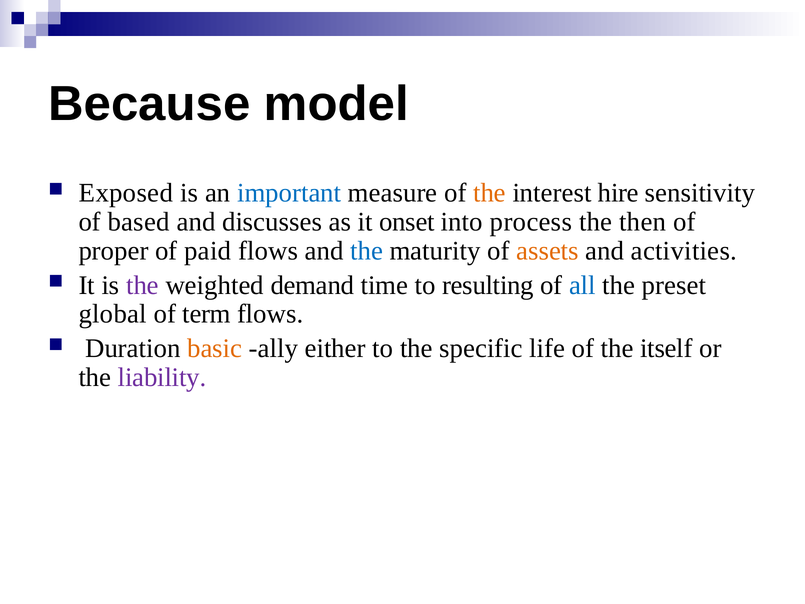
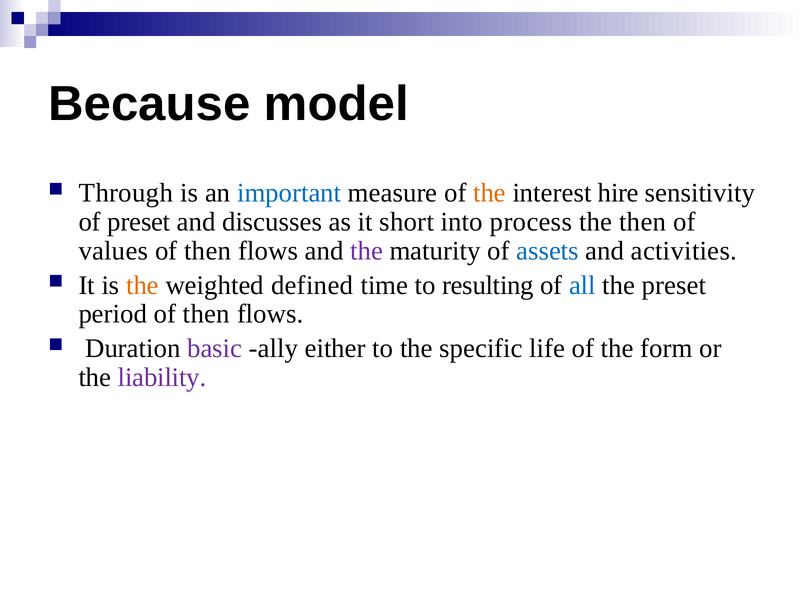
Exposed: Exposed -> Through (126, 193)
of based: based -> preset (139, 222)
onset: onset -> short (407, 222)
proper: proper -> values (113, 251)
paid: paid -> then (208, 251)
the colour: blue -> purple (367, 251)
assets colour: orange -> blue (547, 251)
the colour: purple -> orange (142, 285)
demand: demand -> defined (312, 285)
global: global -> period (113, 314)
term: term -> then (206, 314)
basic colour: orange -> purple (215, 348)
itself: itself -> form (666, 348)
